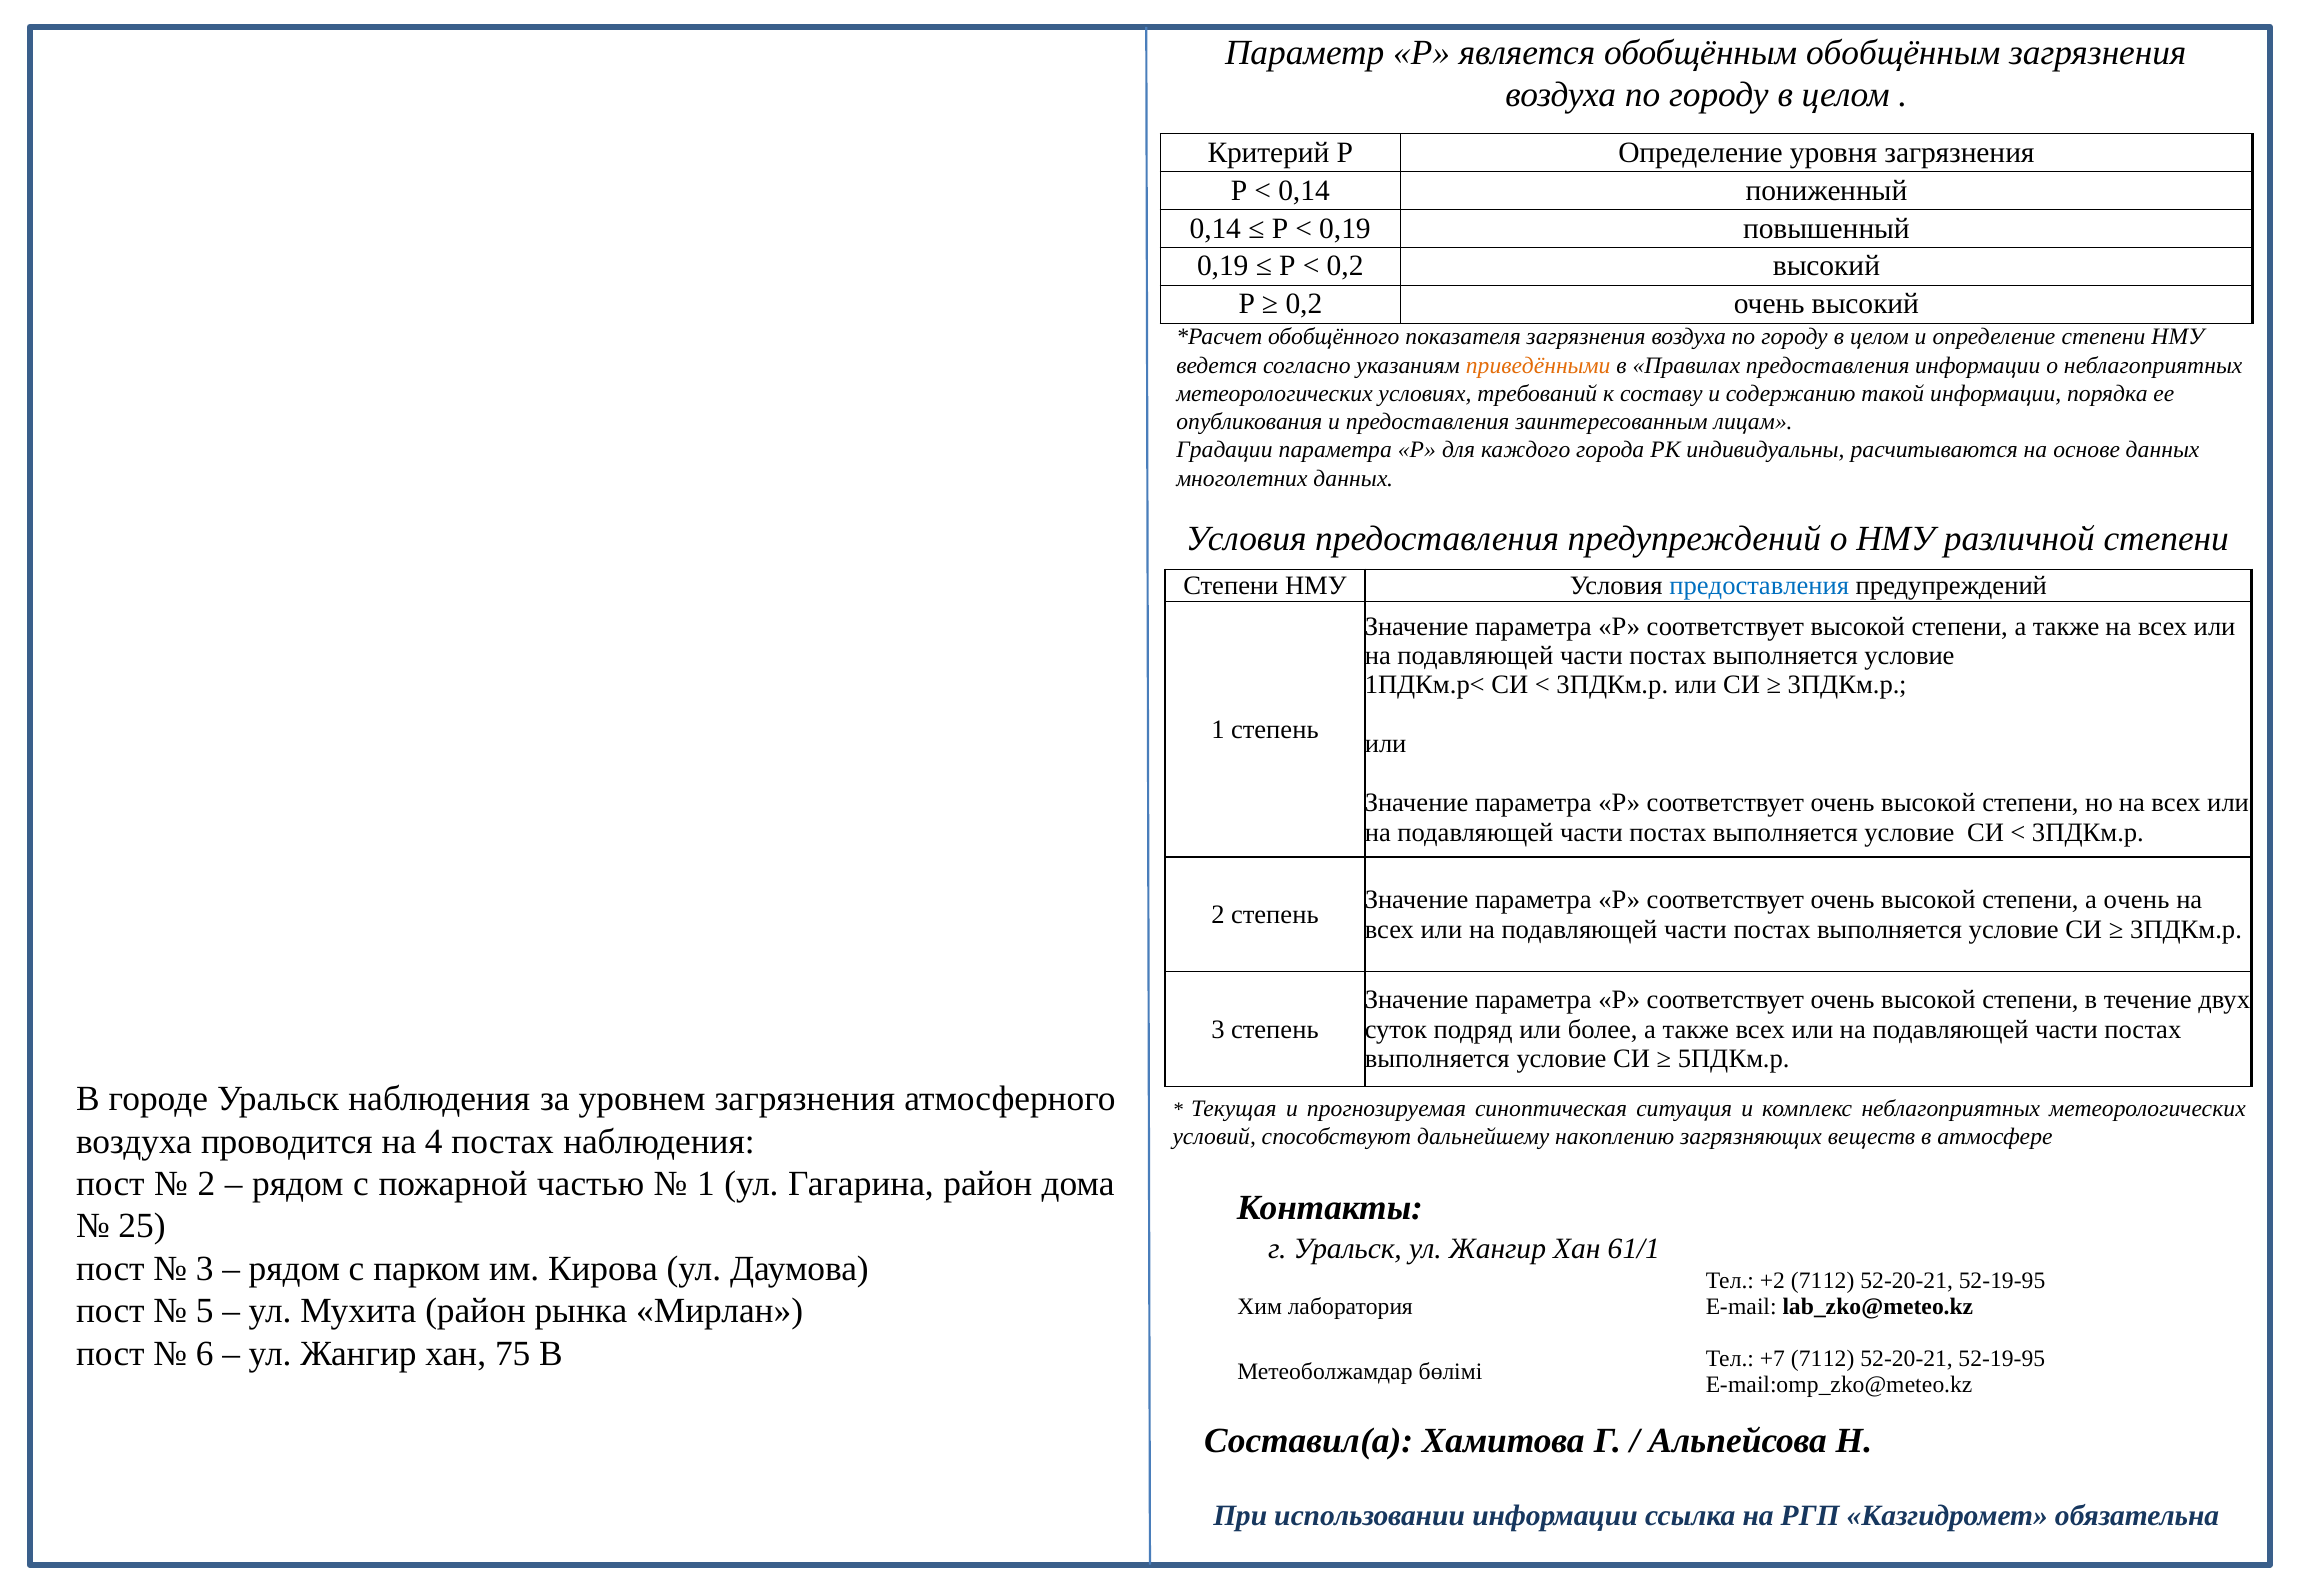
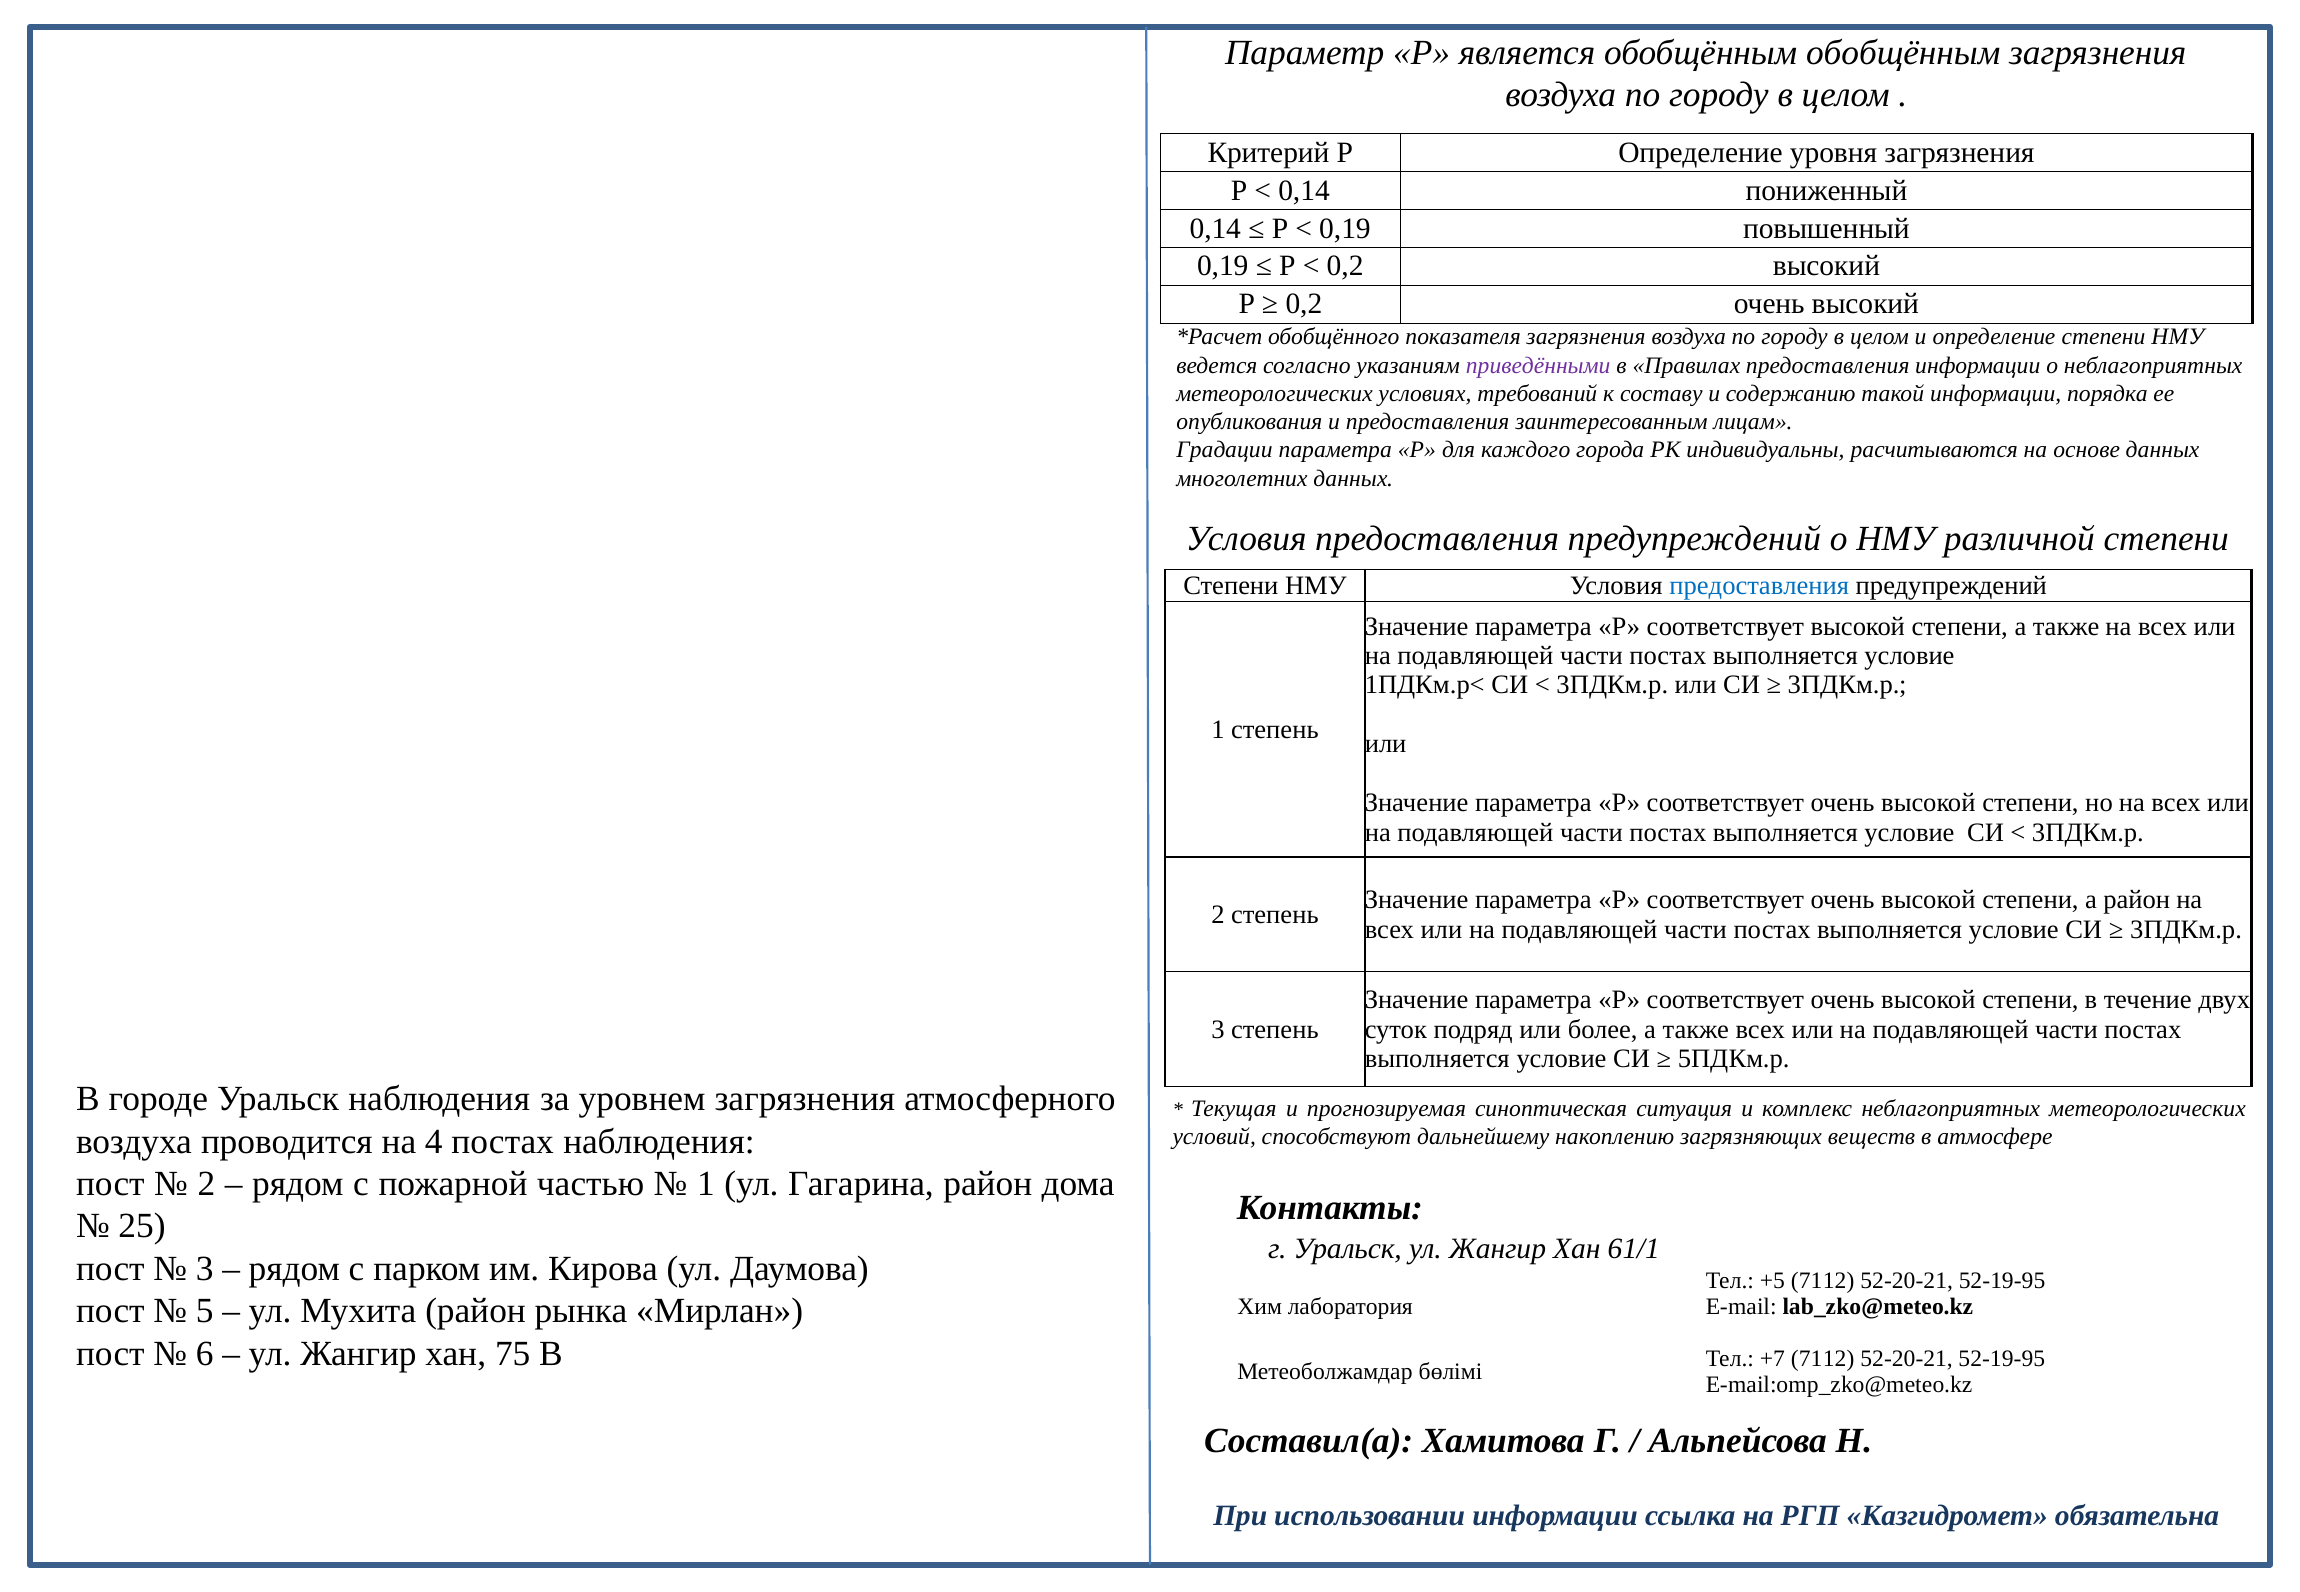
приведёнными colour: orange -> purple (1538, 365)
а очень: очень -> район (2137, 900)
+2: +2 -> +5 (1772, 1281)
